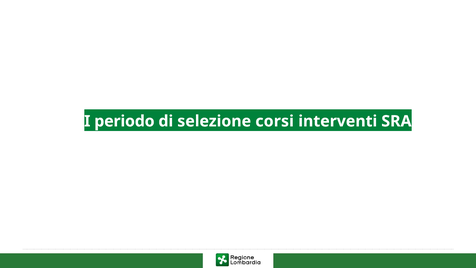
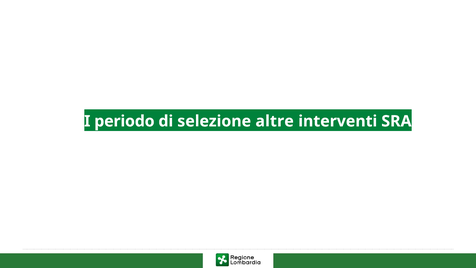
corsi: corsi -> altre (275, 121)
